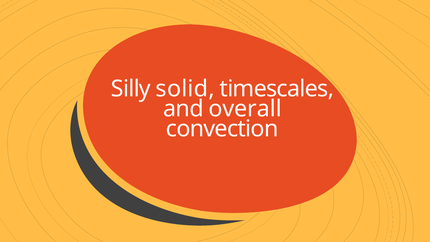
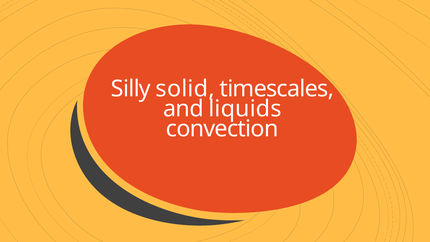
overall: overall -> liquids (245, 109)
